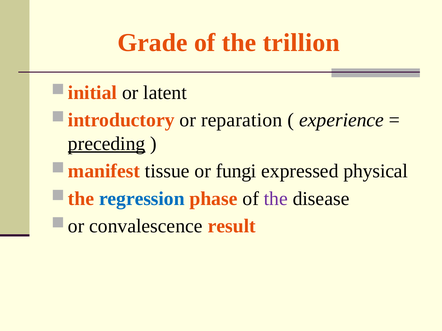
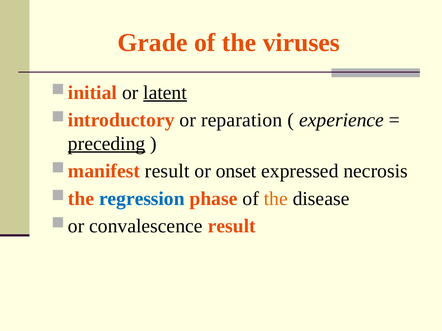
trillion: trillion -> viruses (301, 43)
latent underline: none -> present (165, 93)
tissue: tissue -> result (167, 171)
fungi: fungi -> onset (236, 171)
physical: physical -> necrosis (376, 171)
the colour: purple -> orange (276, 199)
